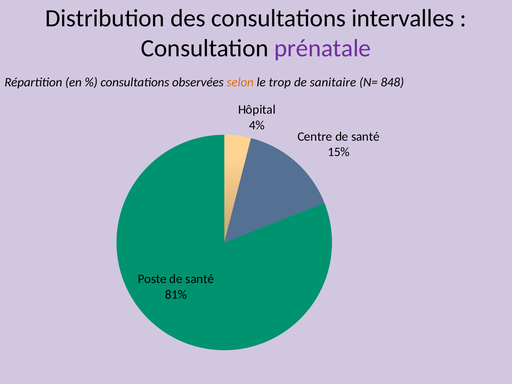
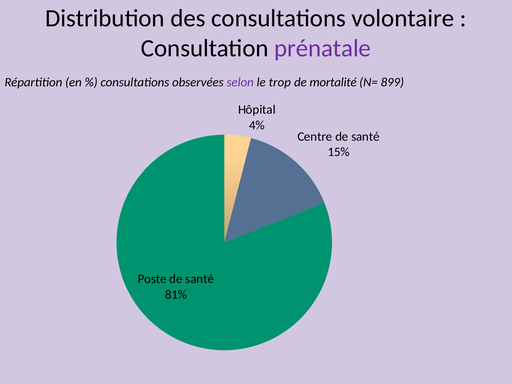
intervalles: intervalles -> volontaire (403, 18)
selon colour: orange -> purple (240, 82)
sanitaire: sanitaire -> mortalité (333, 82)
848: 848 -> 899 (392, 82)
